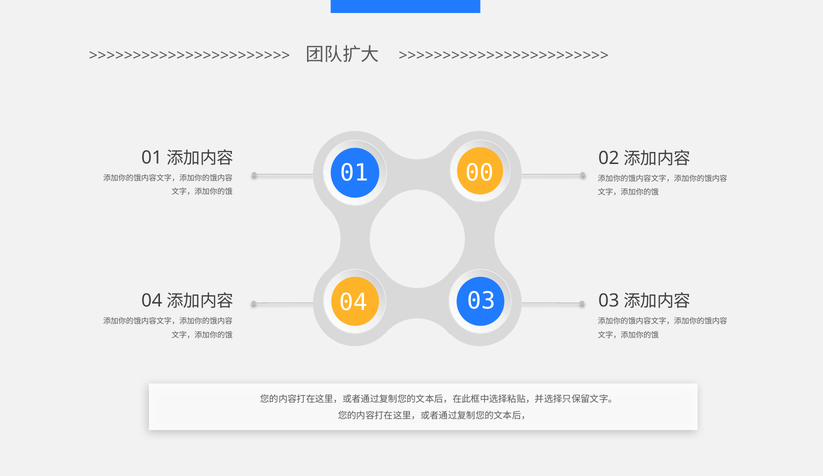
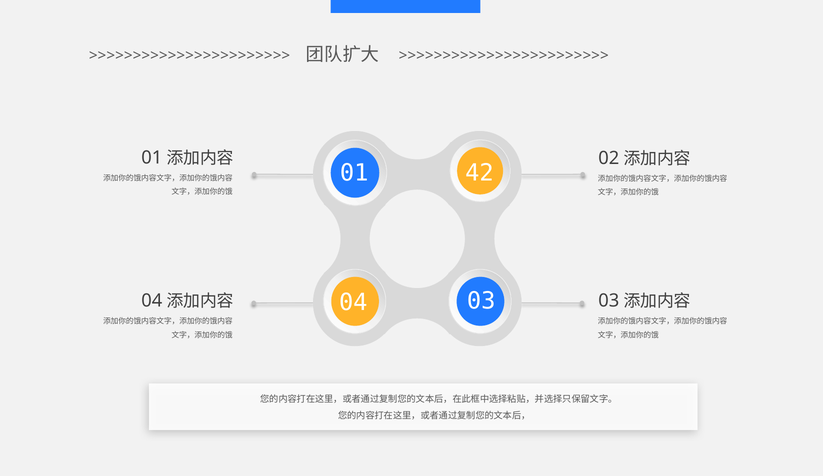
00: 00 -> 42 (479, 173)
